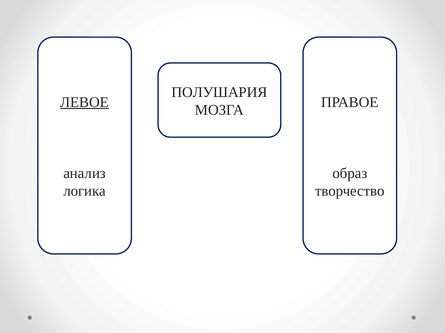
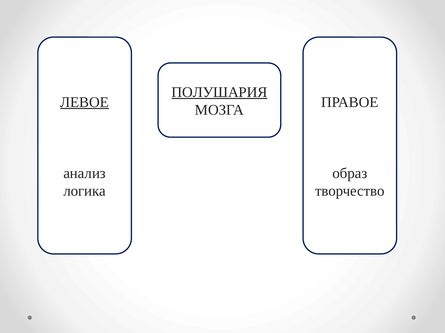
ПОЛУШАРИЯ underline: none -> present (219, 92)
